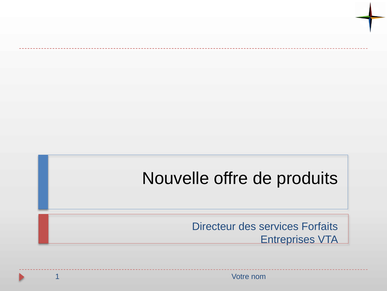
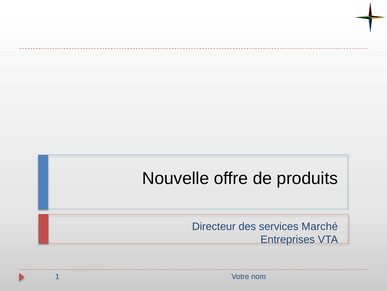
Forfaits: Forfaits -> Marché (320, 226)
